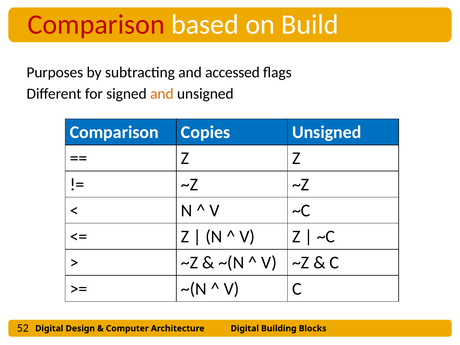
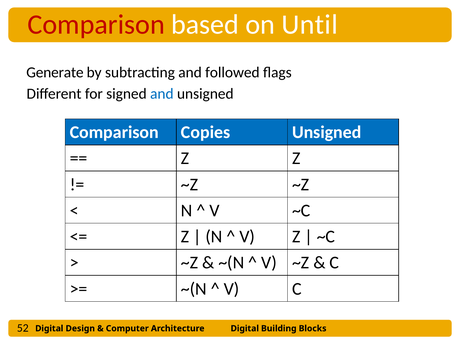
Build: Build -> Until (310, 25)
Purposes: Purposes -> Generate (55, 72)
accessed: accessed -> followed (232, 72)
and colour: orange -> blue (162, 94)
